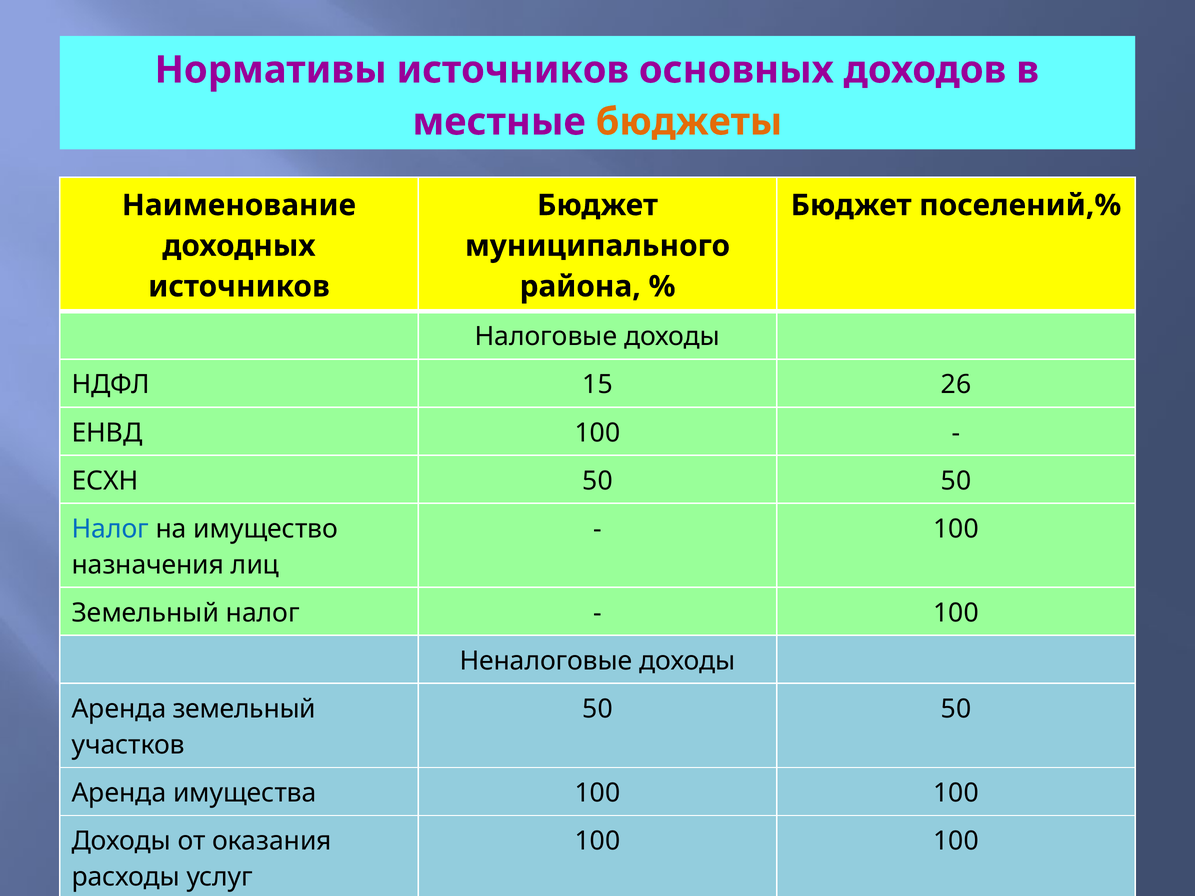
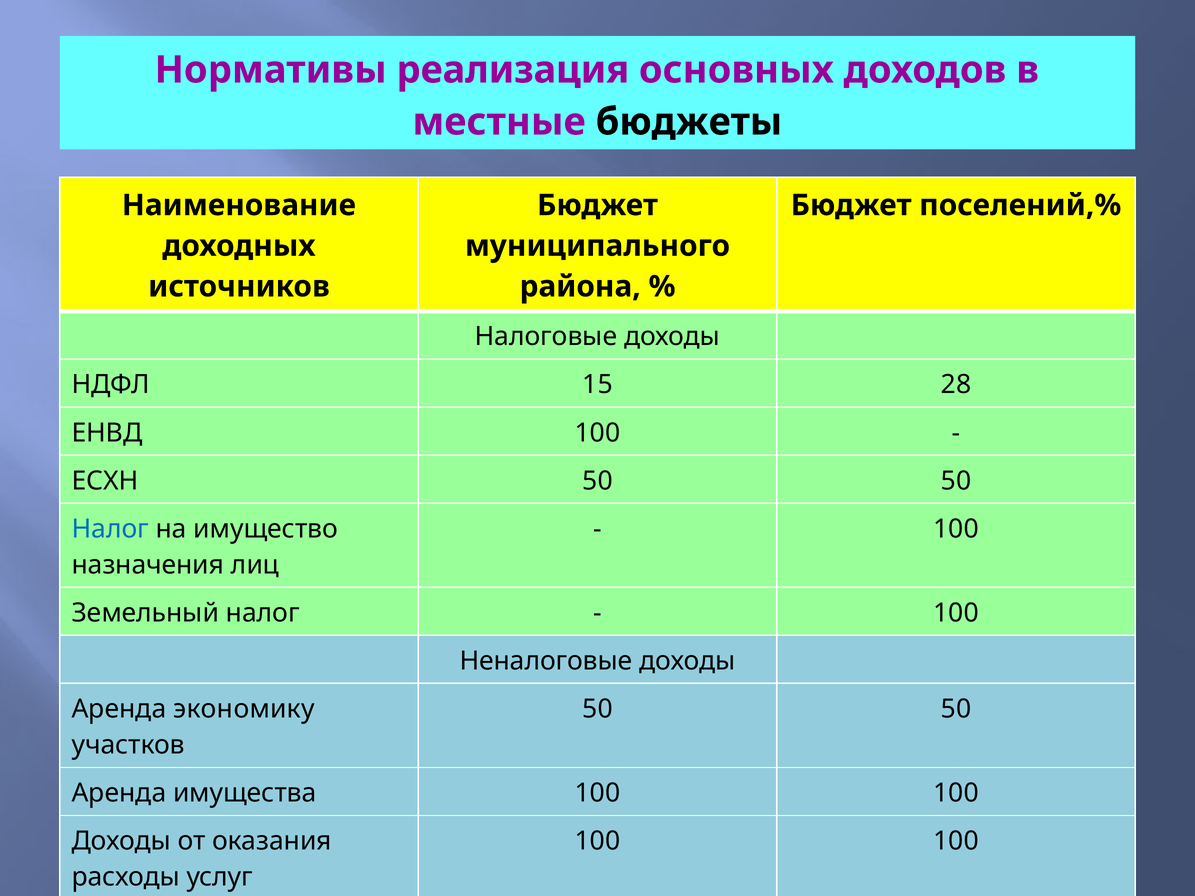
Нормативы источников: источников -> реализация (513, 70)
бюджеты colour: orange -> black (689, 122)
26: 26 -> 28 (956, 385)
Аренда земельный: земельный -> экономику (244, 709)
